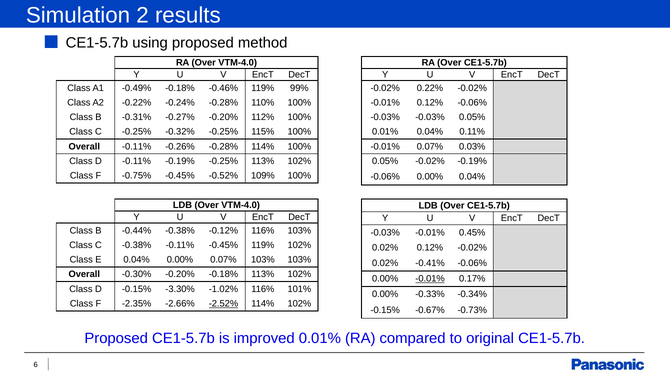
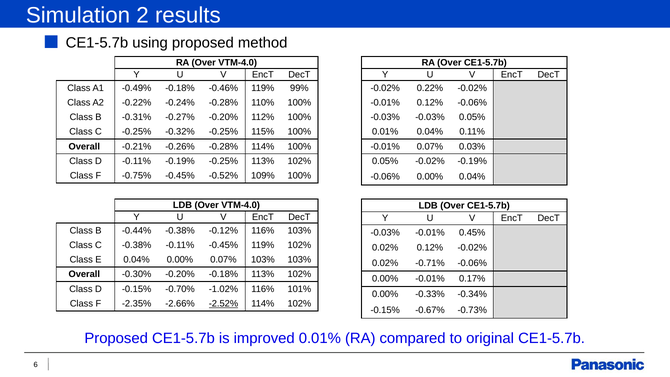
Overall -0.11%: -0.11% -> -0.21% (137, 147)
-0.41%: -0.41% -> -0.71% (430, 263)
-0.01% underline: present -> none (430, 279)
-3.30%: -3.30% -> -0.70% (180, 289)
